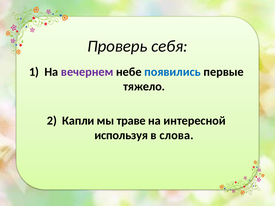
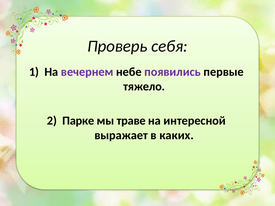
появились colour: blue -> purple (173, 72)
Капли: Капли -> Парке (78, 121)
используя: используя -> выражает (121, 135)
слова: слова -> каких (177, 135)
